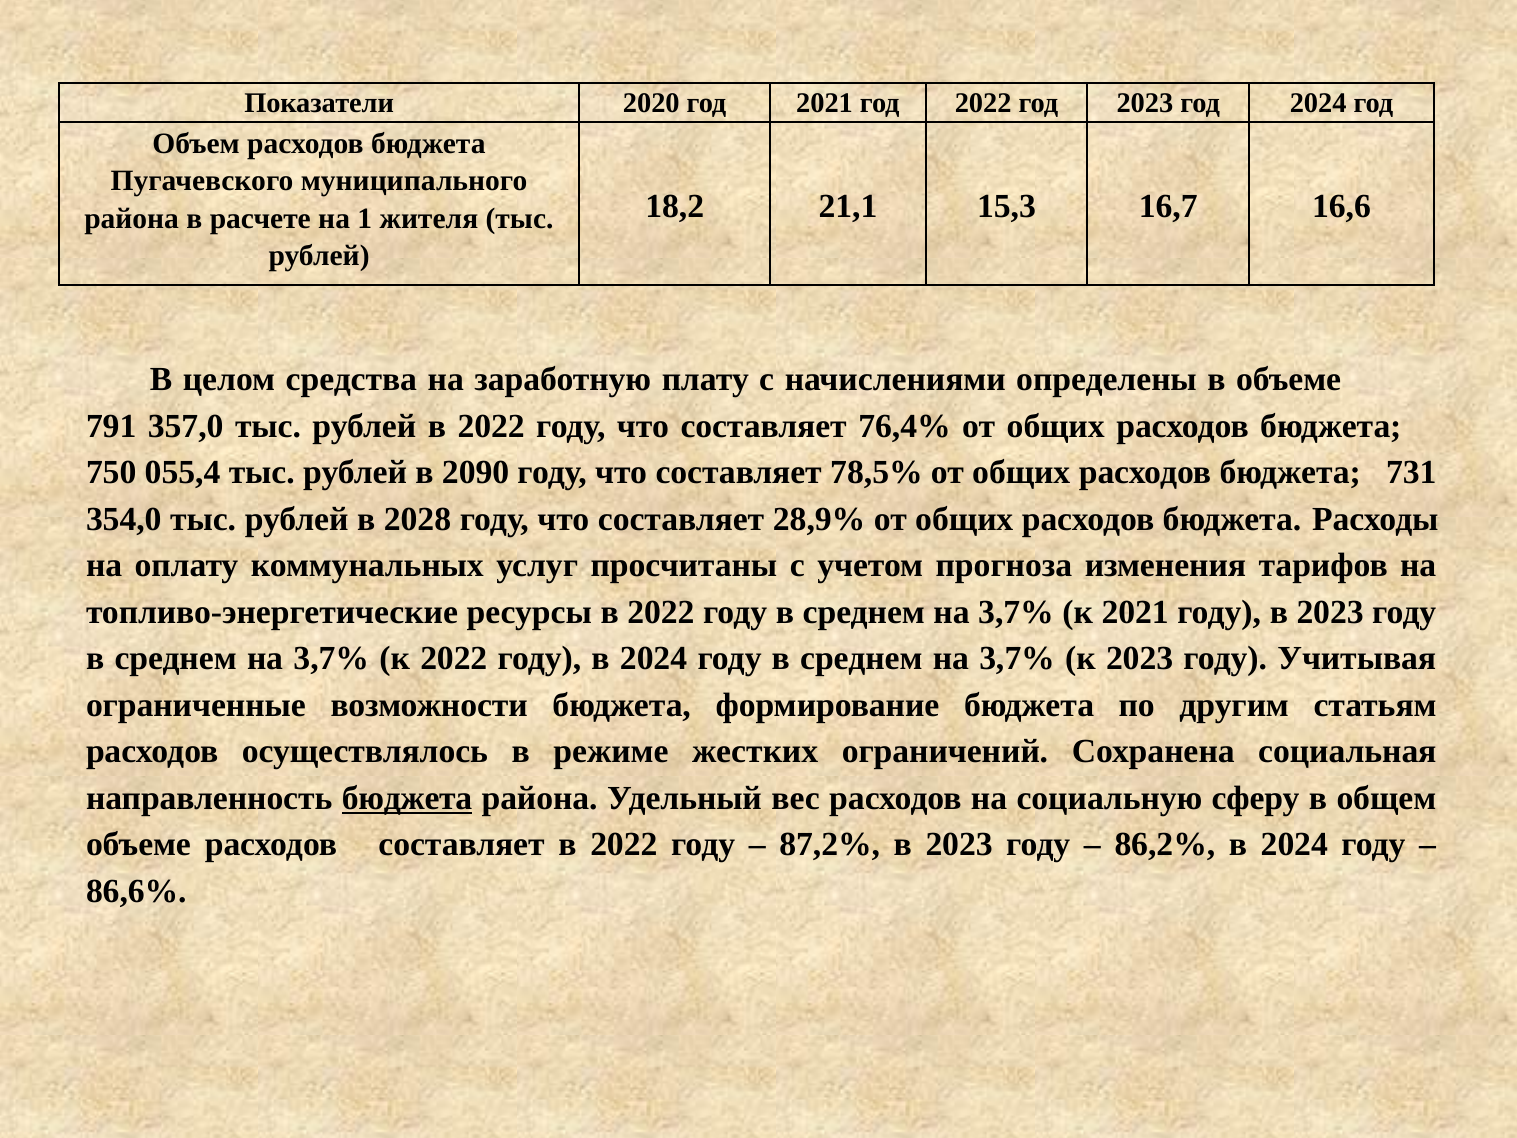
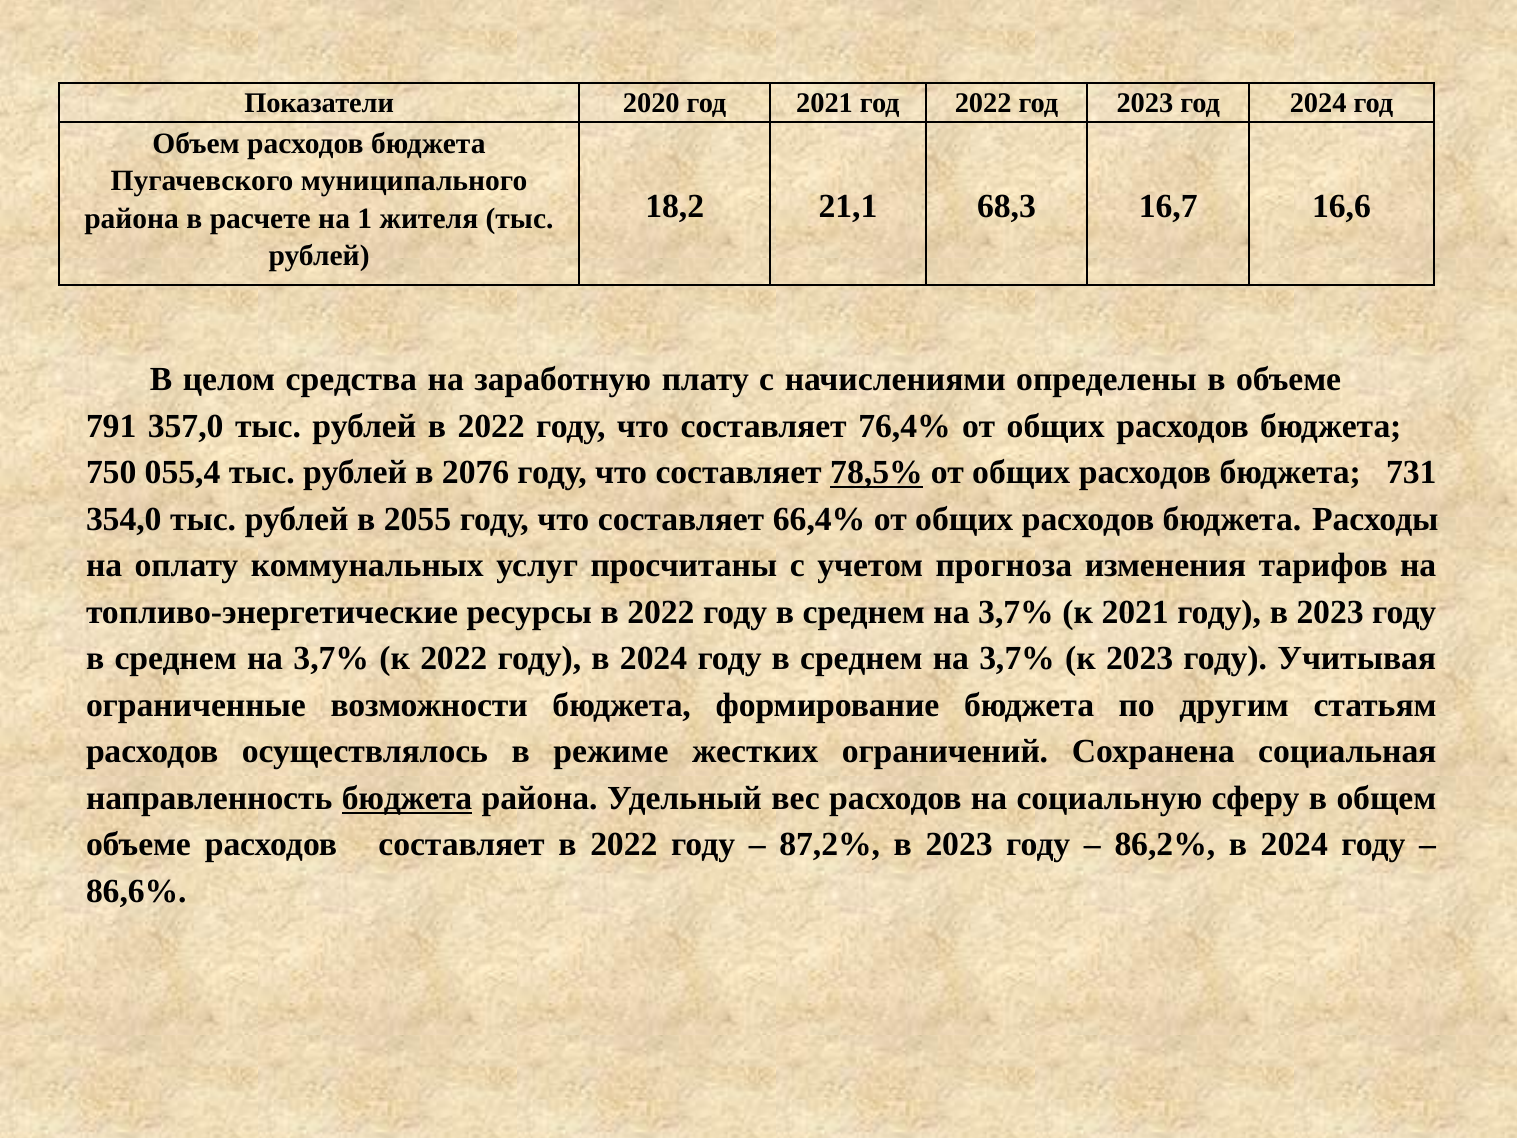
15,3: 15,3 -> 68,3 (1007, 207)
2090: 2090 -> 2076 (476, 473)
78,5% underline: none -> present (876, 473)
2028: 2028 -> 2055 (417, 519)
28,9%: 28,9% -> 66,4% (819, 519)
